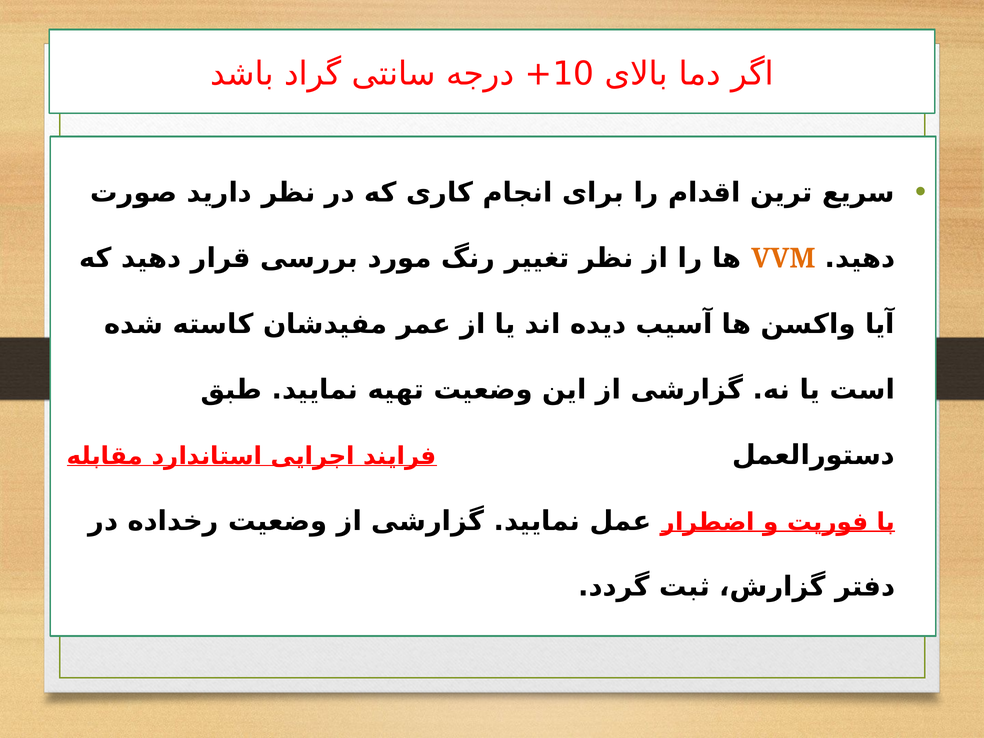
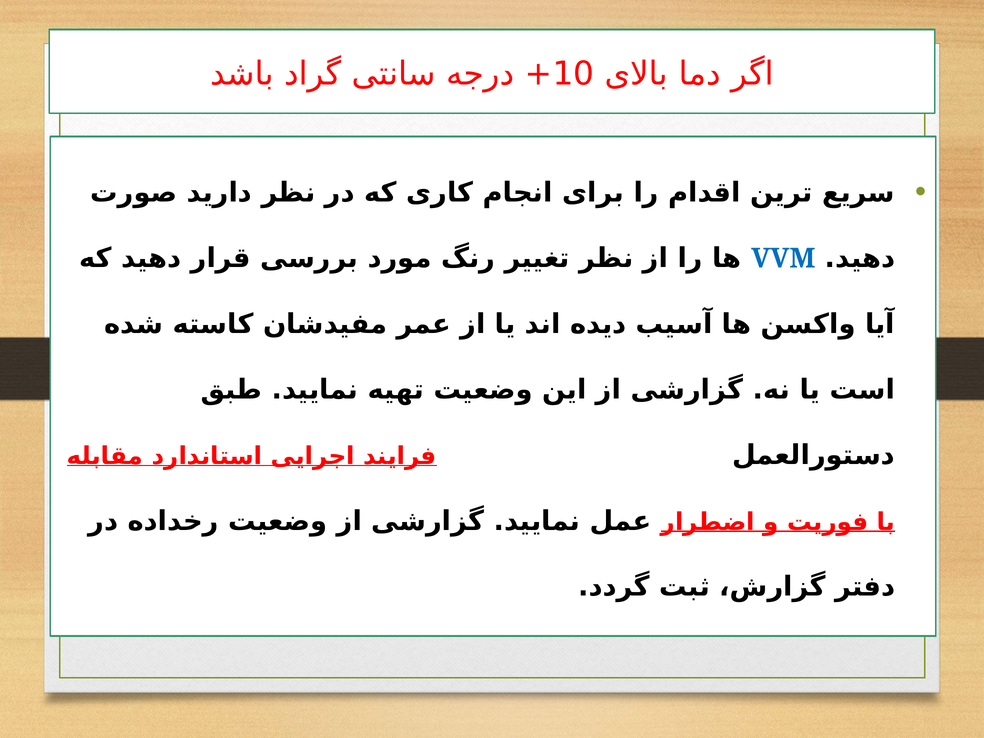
VVM colour: orange -> blue (783, 258)
